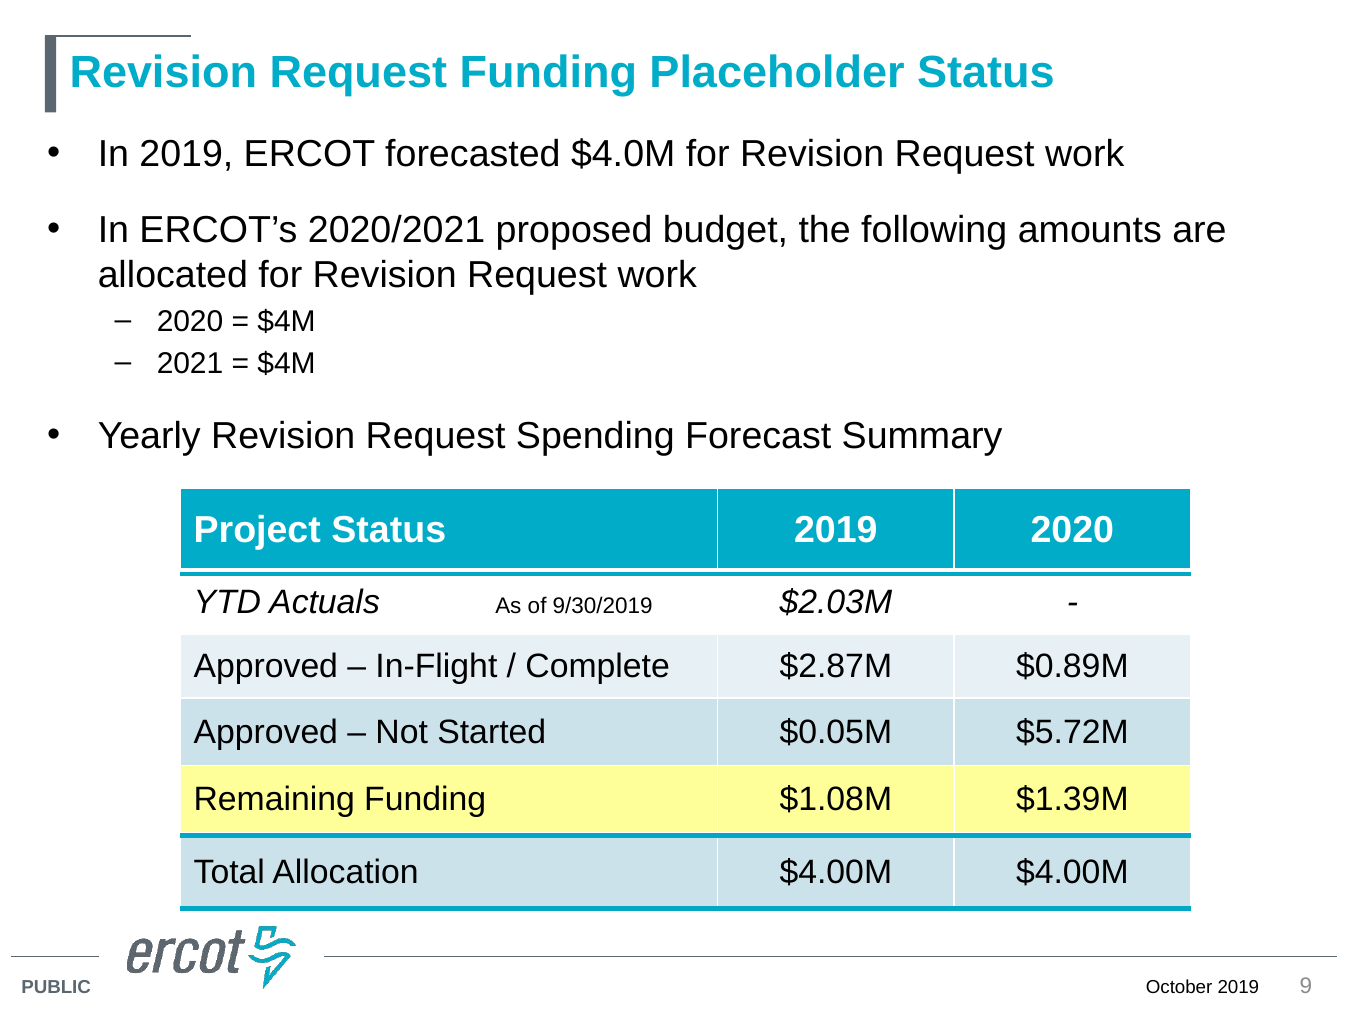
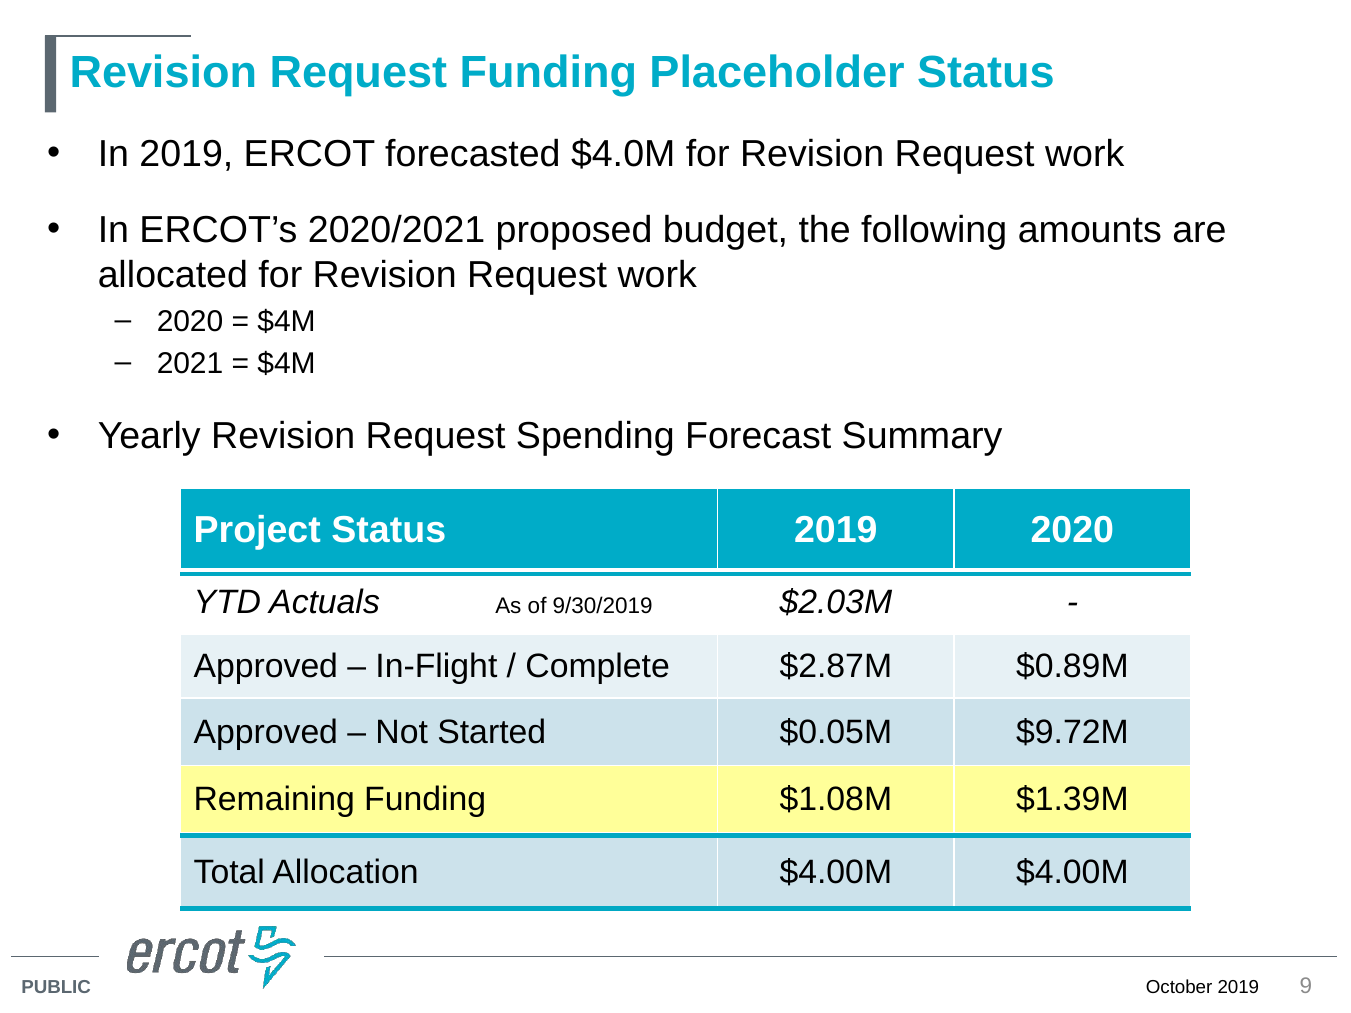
$5.72M: $5.72M -> $9.72M (1072, 732)
